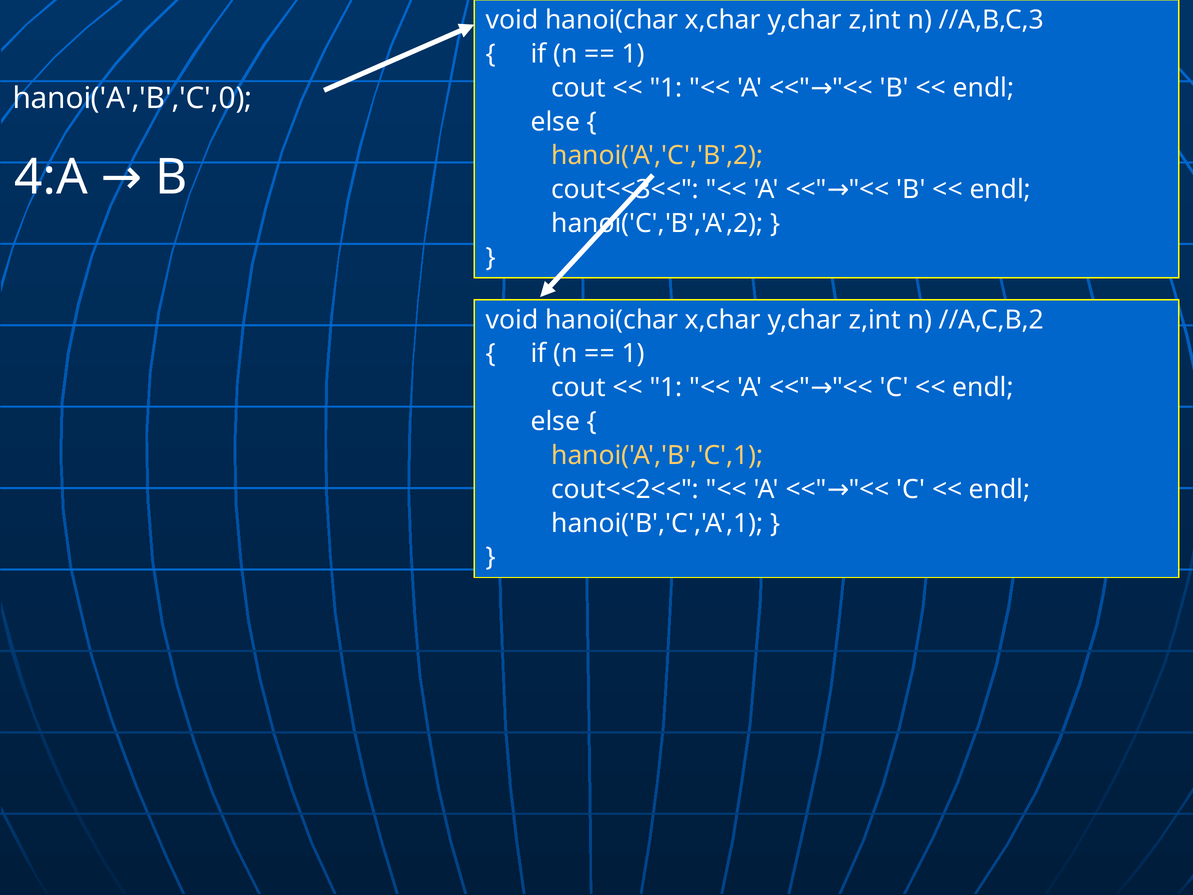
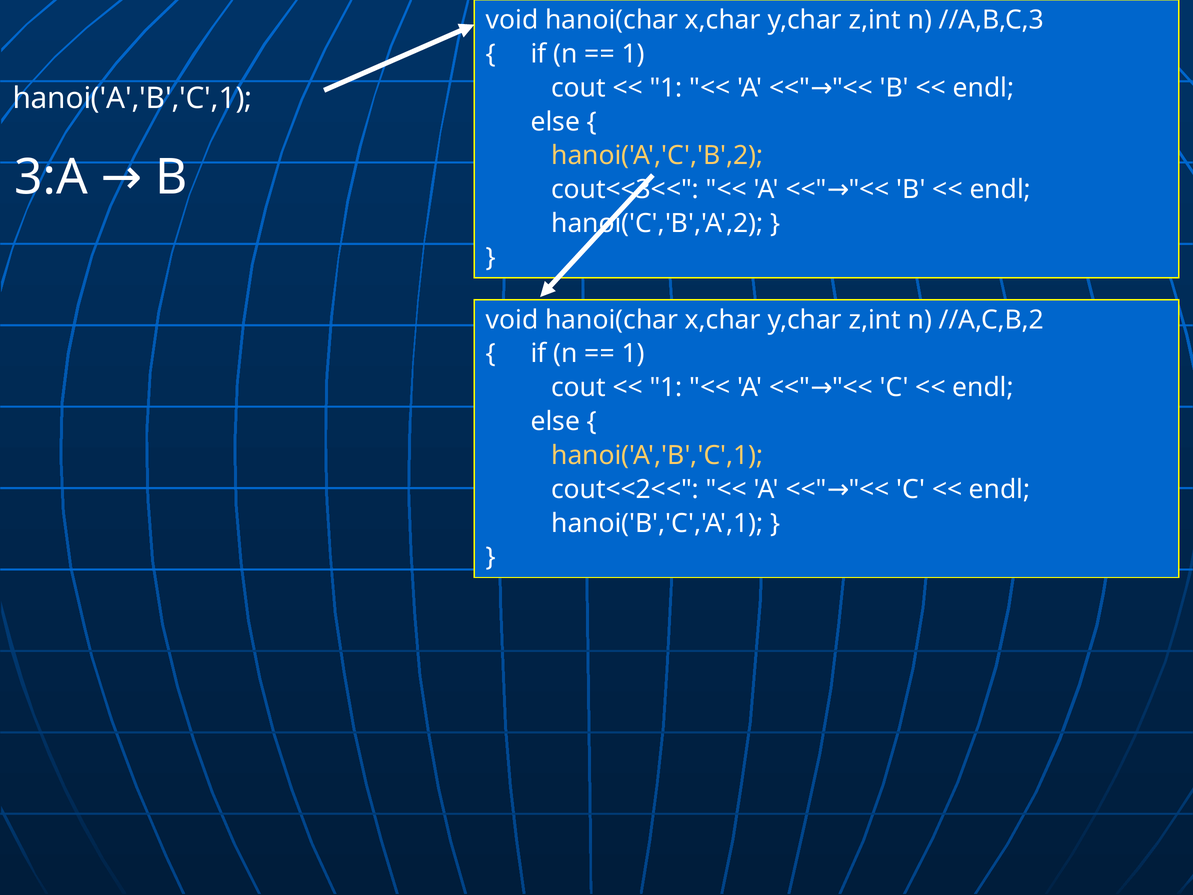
hanoi('A','B','C',0: hanoi('A','B','C',0 -> hanoi('A','B','C',1 (132, 99)
4:A: 4:A -> 3:A (51, 177)
